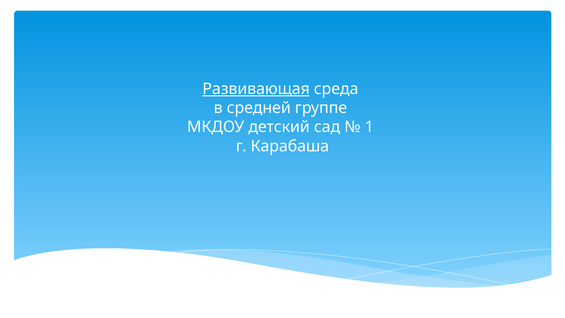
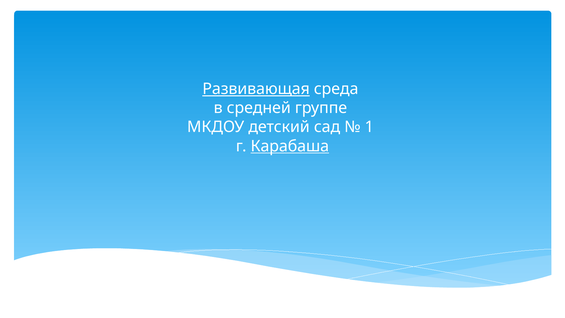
Карабаша underline: none -> present (290, 146)
